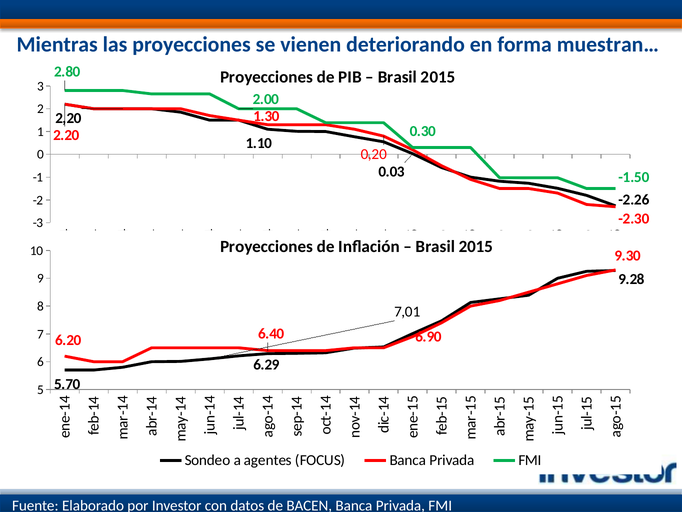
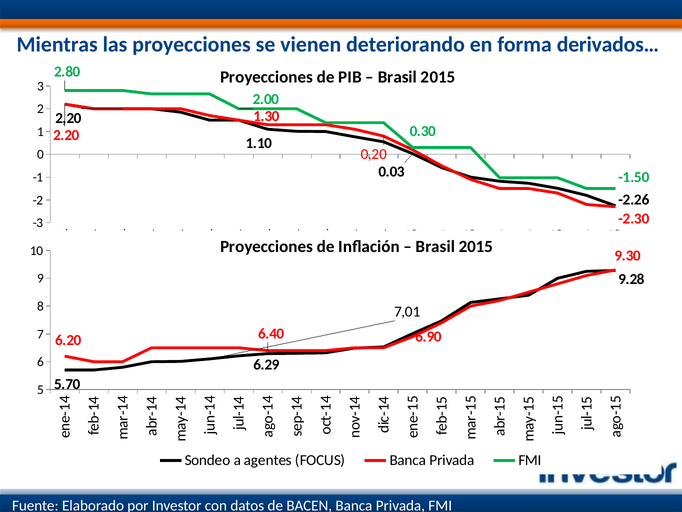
muestran…: muestran… -> derivados… (608, 45)
